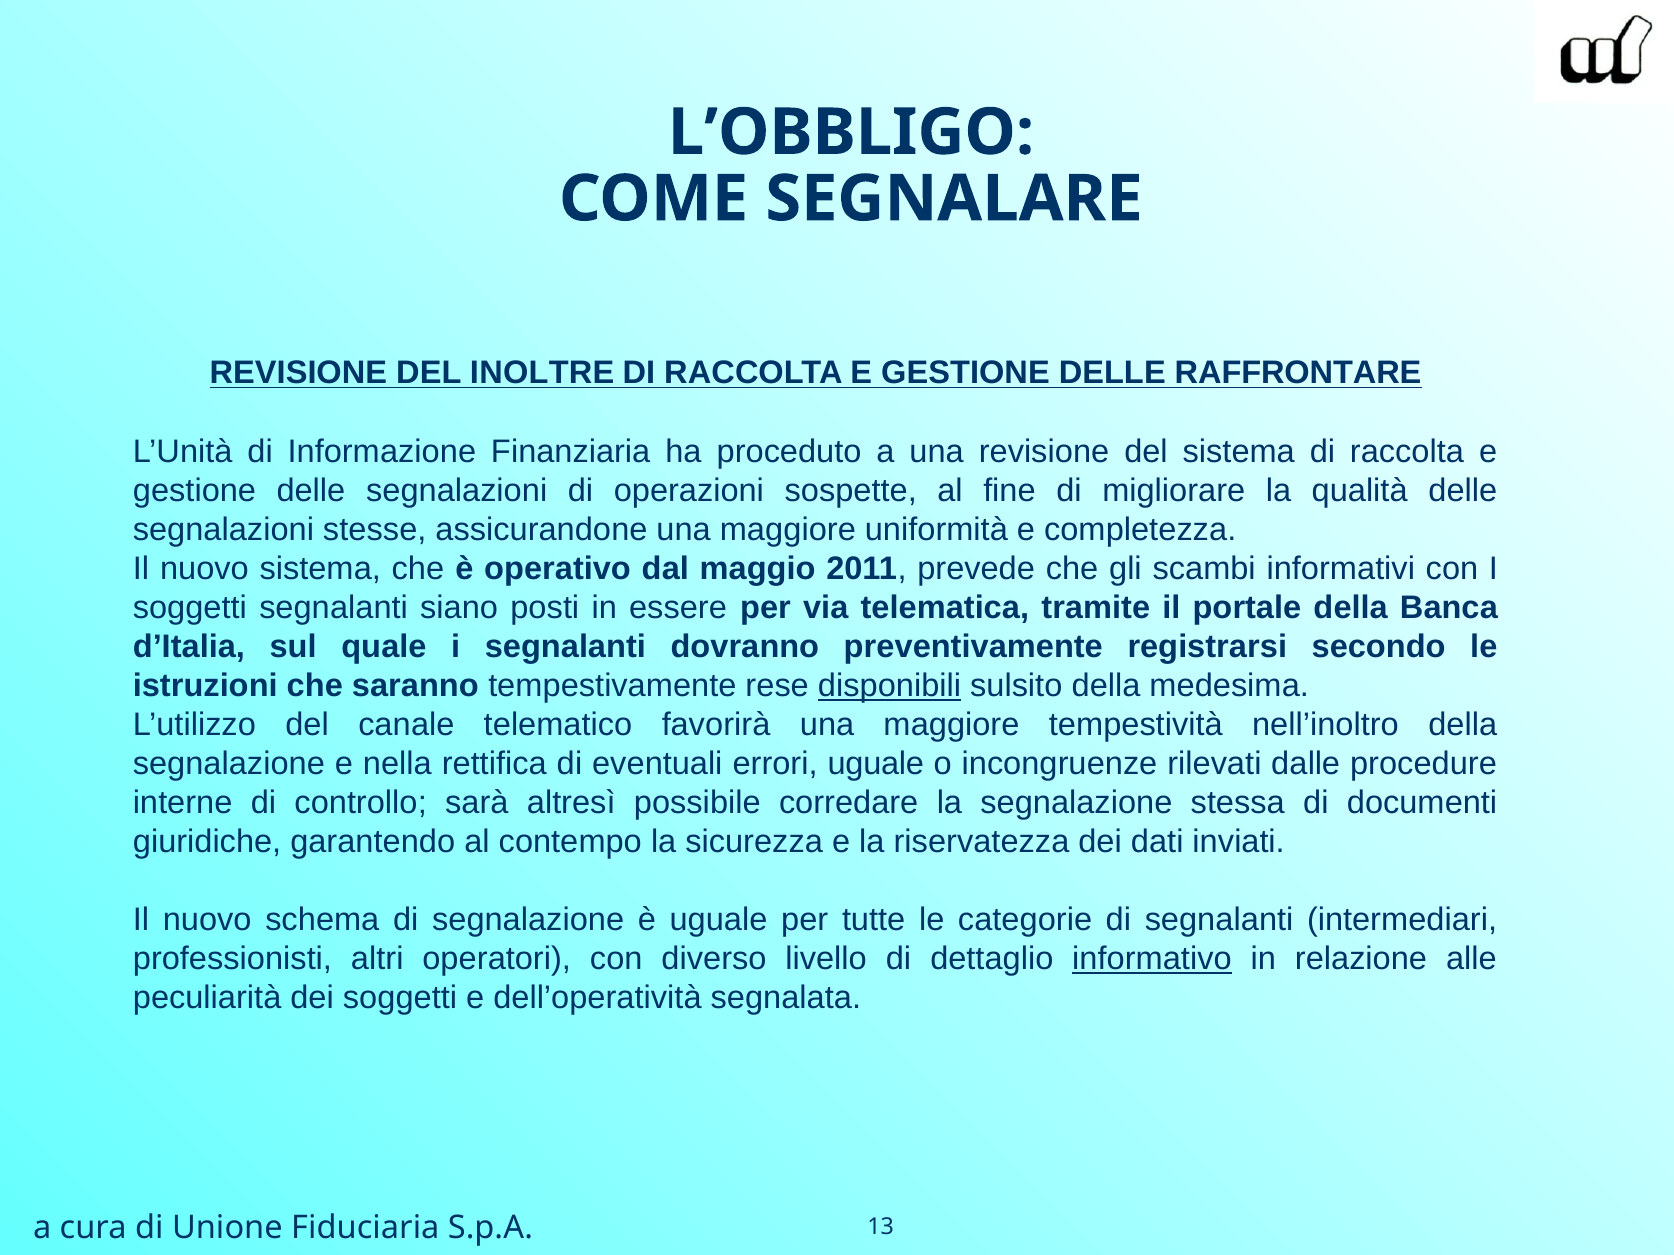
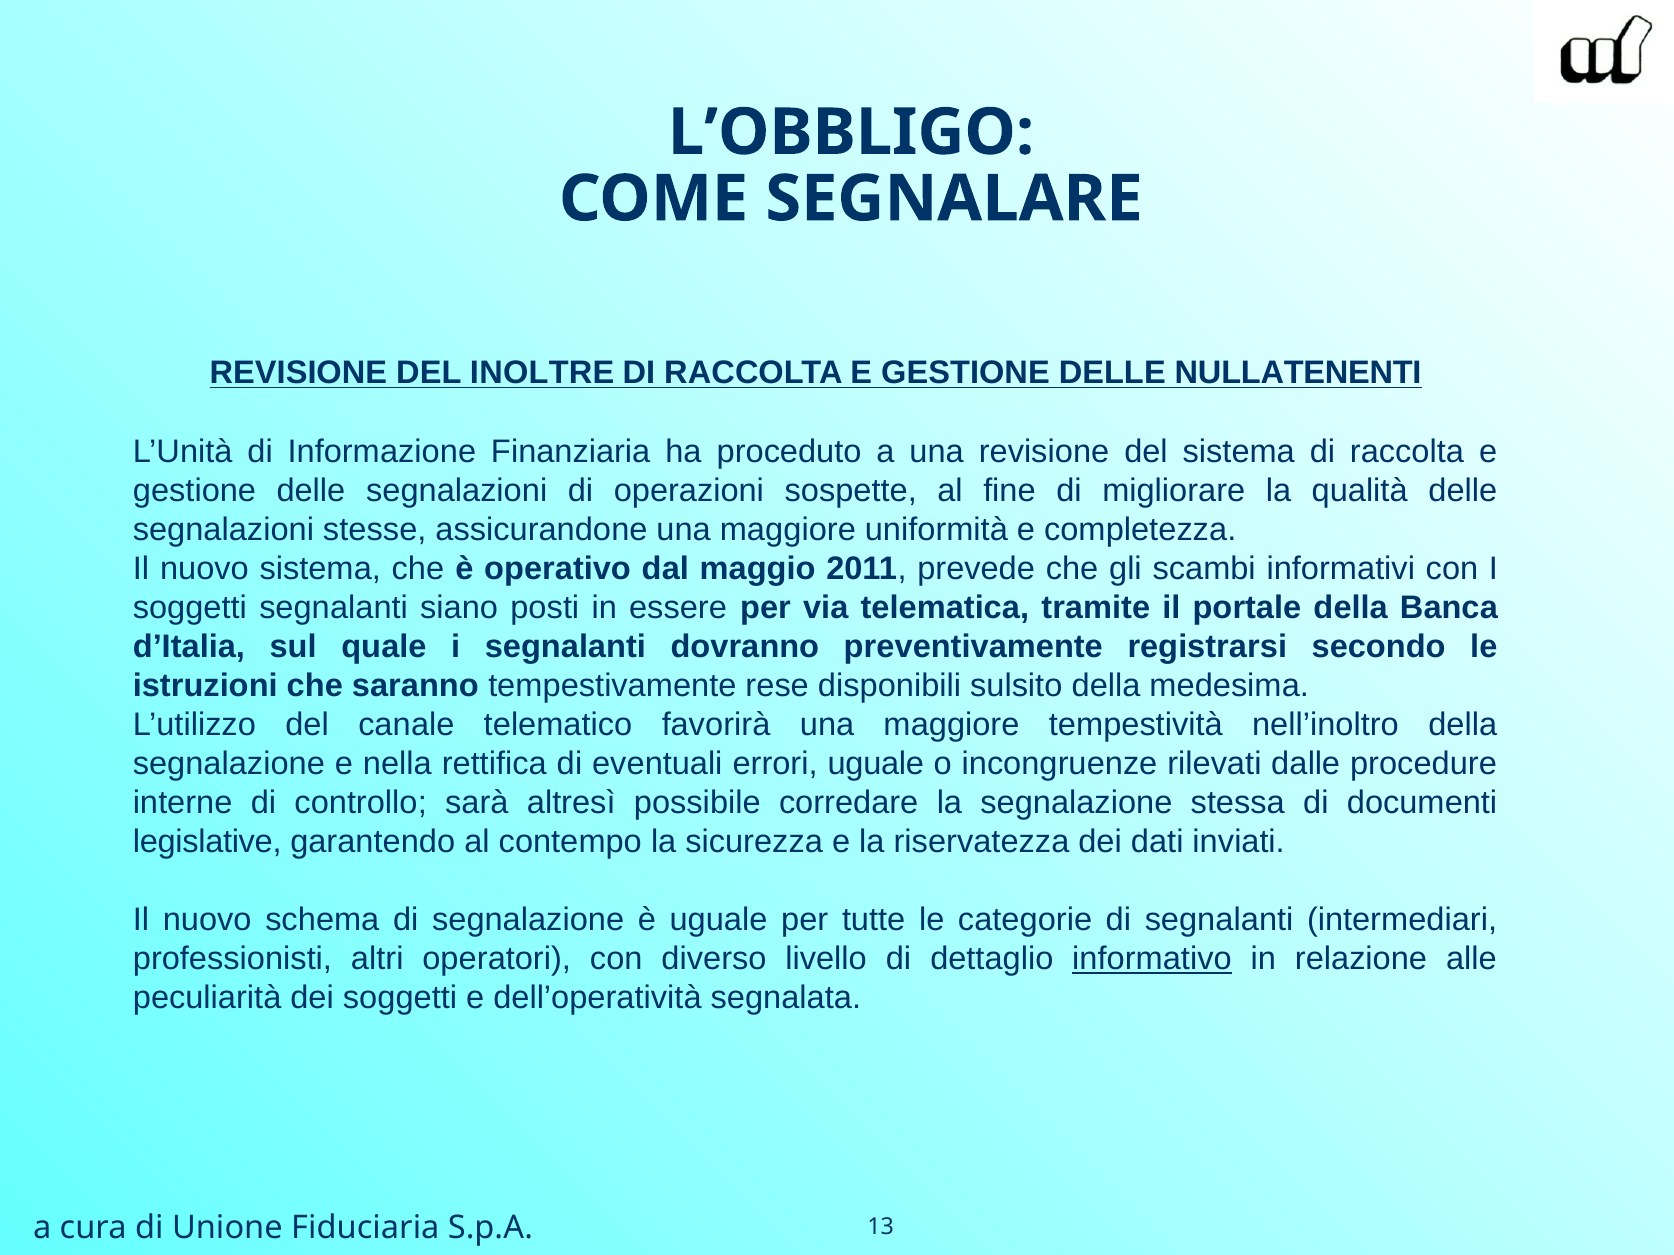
RAFFRONTARE: RAFFRONTARE -> NULLATENENTI (1298, 373)
disponibili underline: present -> none (890, 686)
giuridiche: giuridiche -> legislative (207, 842)
